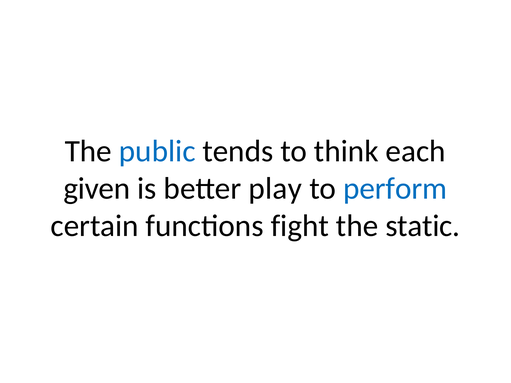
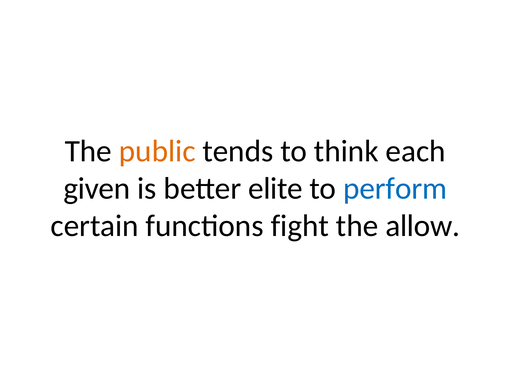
public colour: blue -> orange (157, 151)
play: play -> elite (275, 189)
static: static -> allow (423, 226)
